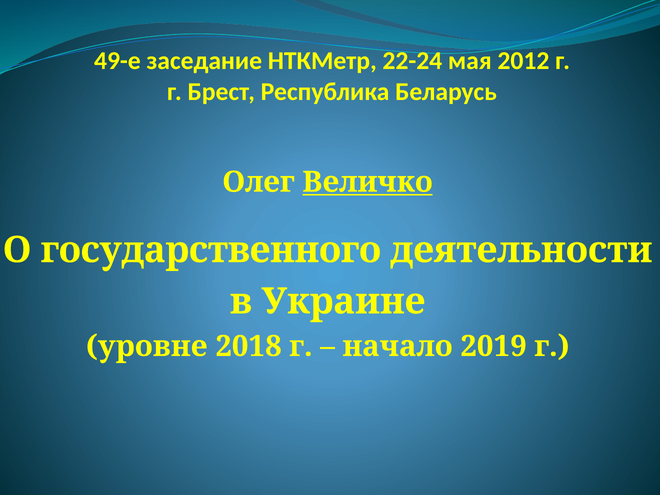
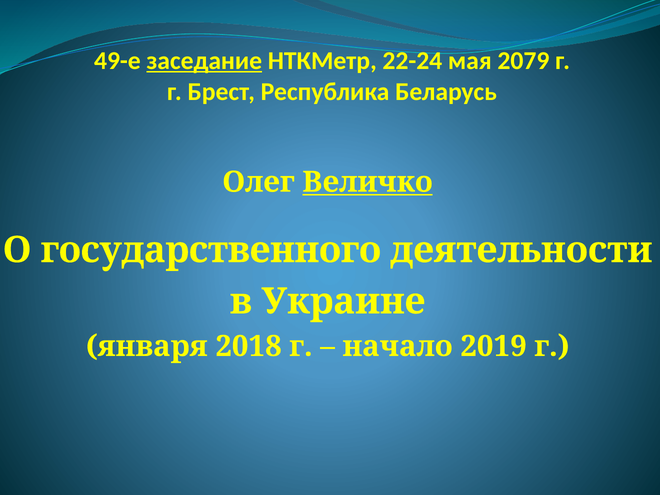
заседание underline: none -> present (204, 61)
2012: 2012 -> 2079 (523, 61)
уровне: уровне -> января (147, 346)
